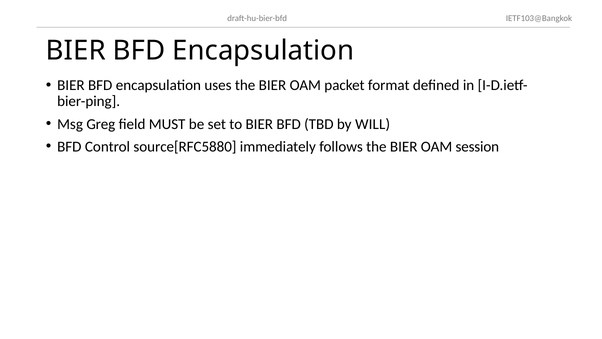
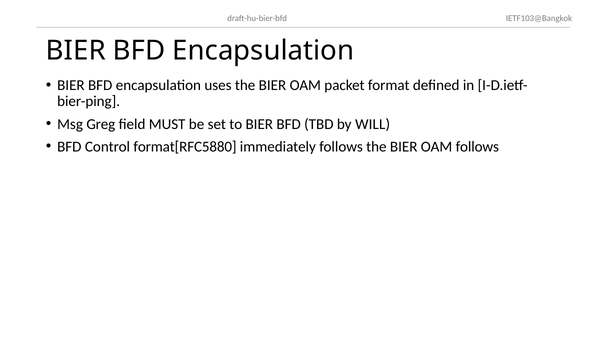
source[RFC5880: source[RFC5880 -> format[RFC5880 (185, 146)
OAM session: session -> follows (477, 146)
